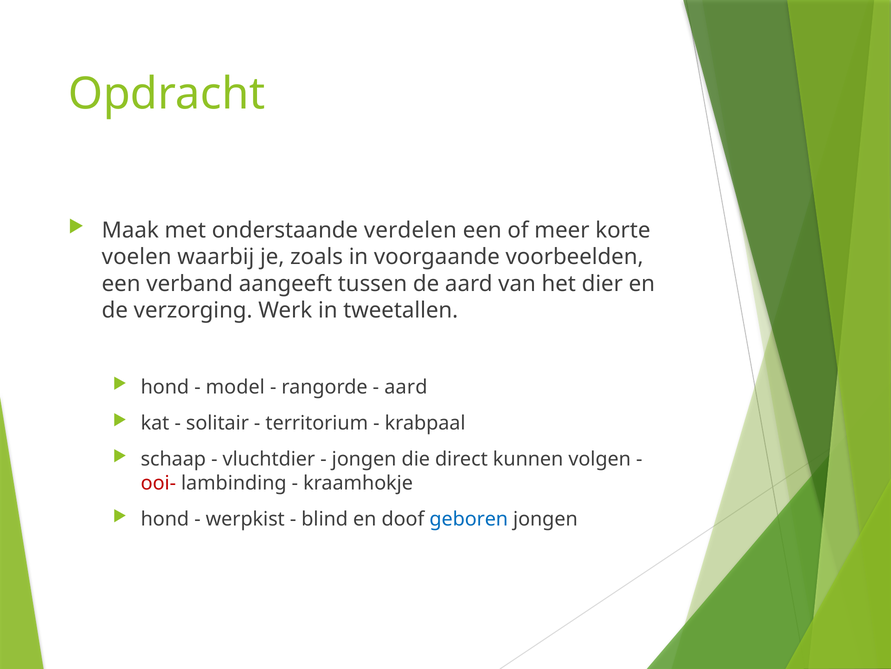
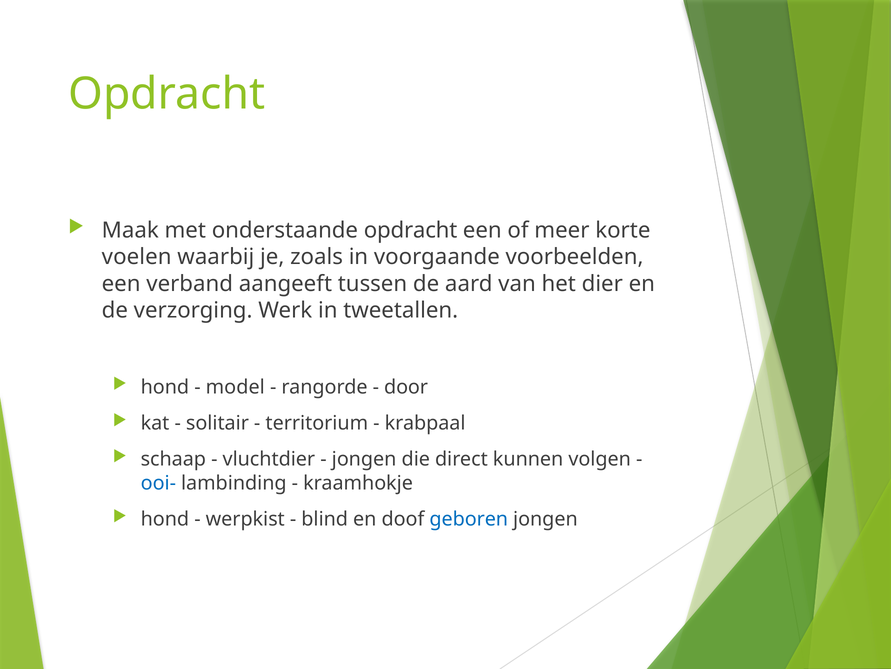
onderstaande verdelen: verdelen -> opdracht (411, 230)
aard: aard -> door (406, 387)
ooi- colour: red -> blue (158, 483)
